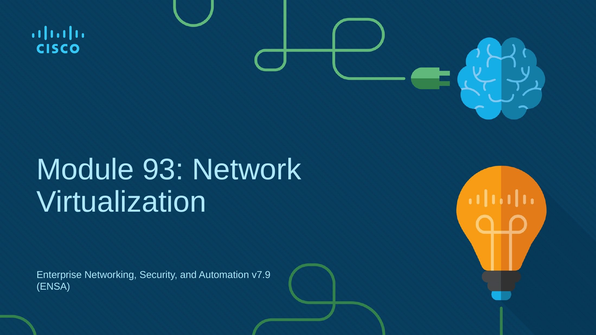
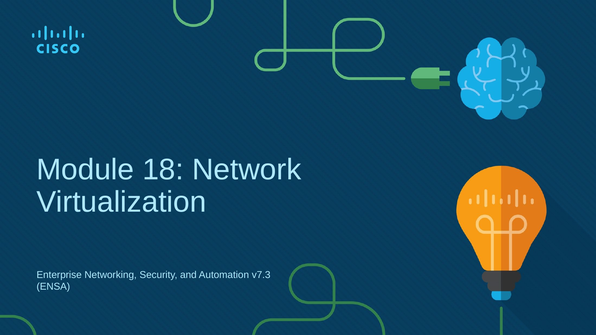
93: 93 -> 18 (163, 170)
v7.9: v7.9 -> v7.3 (261, 275)
